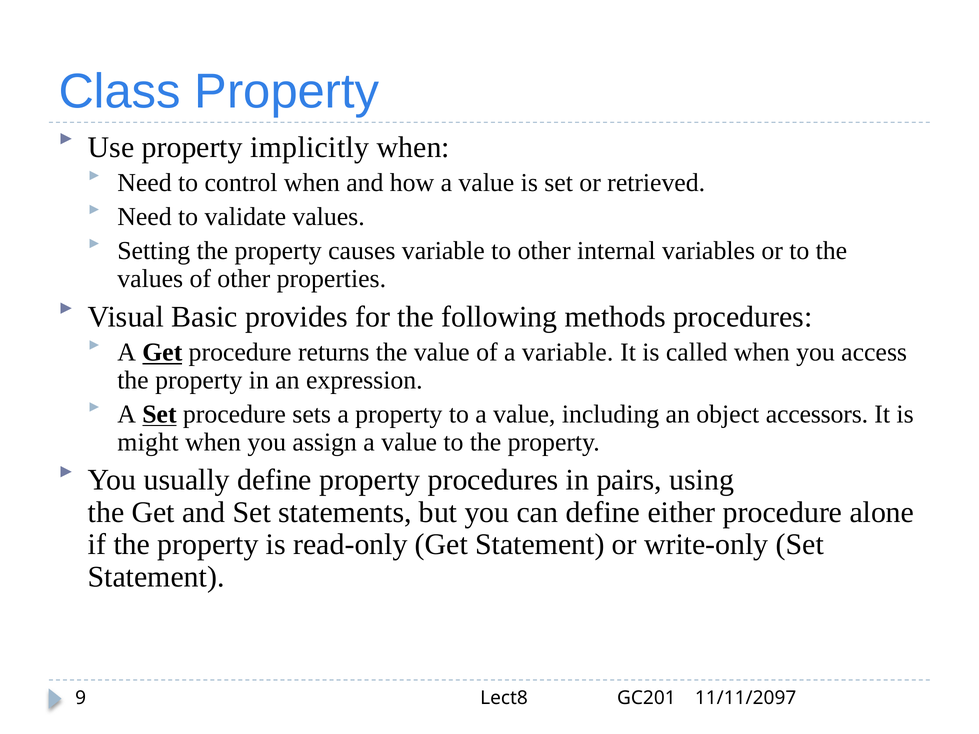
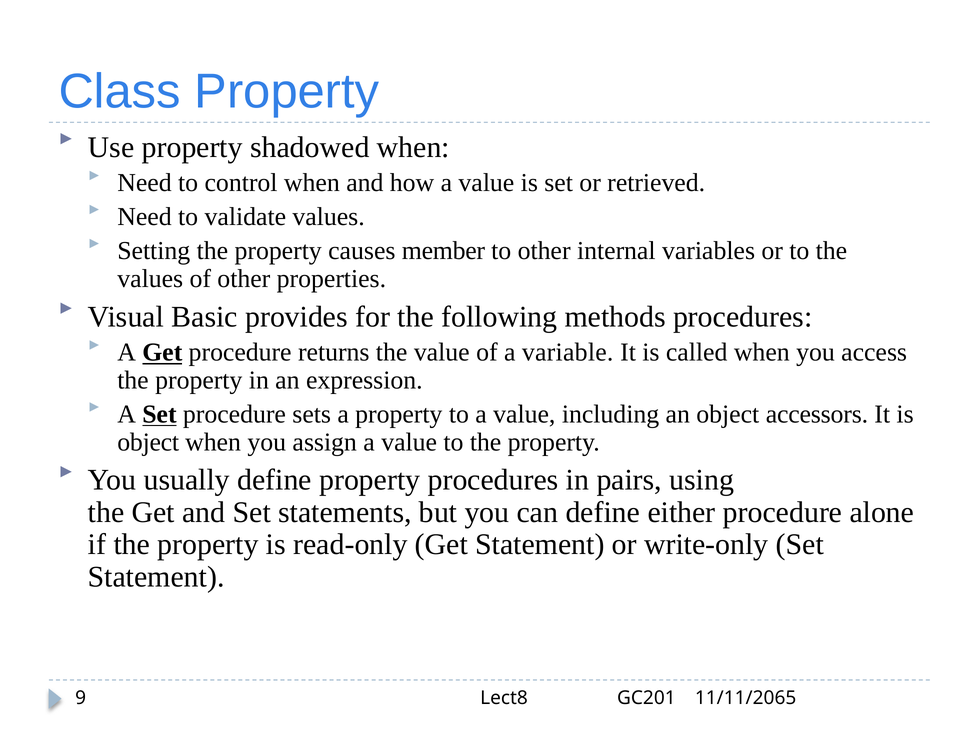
implicitly: implicitly -> shadowed (310, 147)
causes variable: variable -> member (443, 251)
might: might -> object (148, 442)
11/11/2097: 11/11/2097 -> 11/11/2065 (746, 698)
